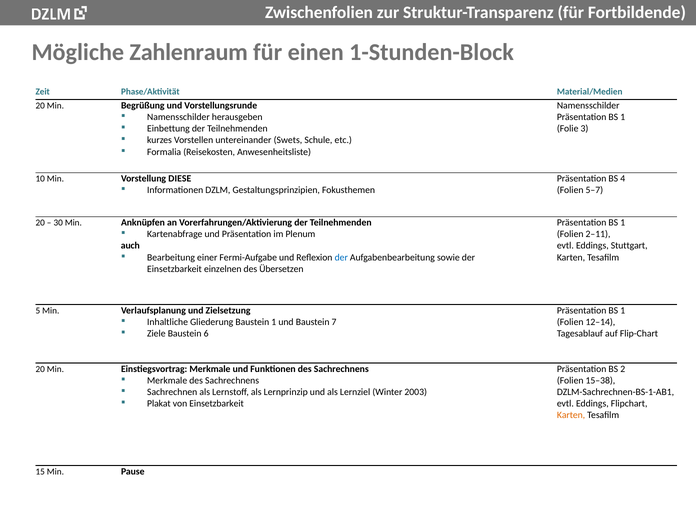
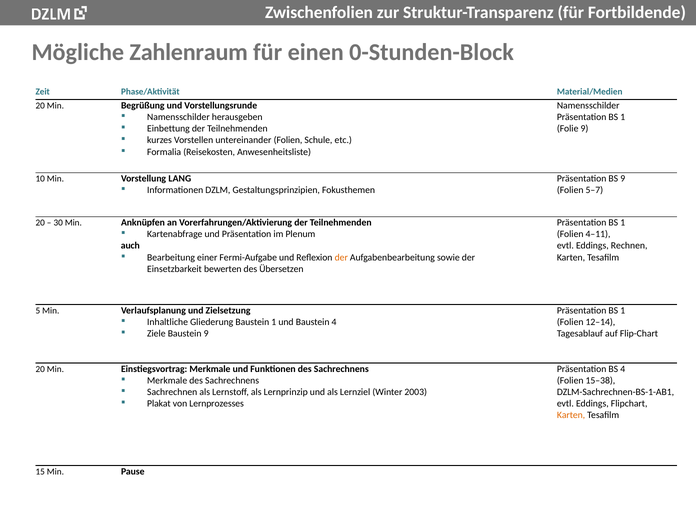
1-Stunden-Block: 1-Stunden-Block -> 0-Stunden-Block (432, 52)
Folie 3: 3 -> 9 (585, 129)
untereinander Swets: Swets -> Folien (288, 140)
BS 4: 4 -> 9 (623, 179)
DIESE: DIESE -> LANG (180, 179)
2–11: 2–11 -> 4–11 (598, 234)
Stuttgart: Stuttgart -> Rechnen (629, 246)
der colour: blue -> orange (341, 257)
einzelnen: einzelnen -> bewerten (223, 269)
Baustein 7: 7 -> 4 (334, 322)
Baustein 6: 6 -> 9 (206, 334)
BS 2: 2 -> 4 (623, 369)
von Einsetzbarkeit: Einsetzbarkeit -> Lernprozesses (217, 404)
